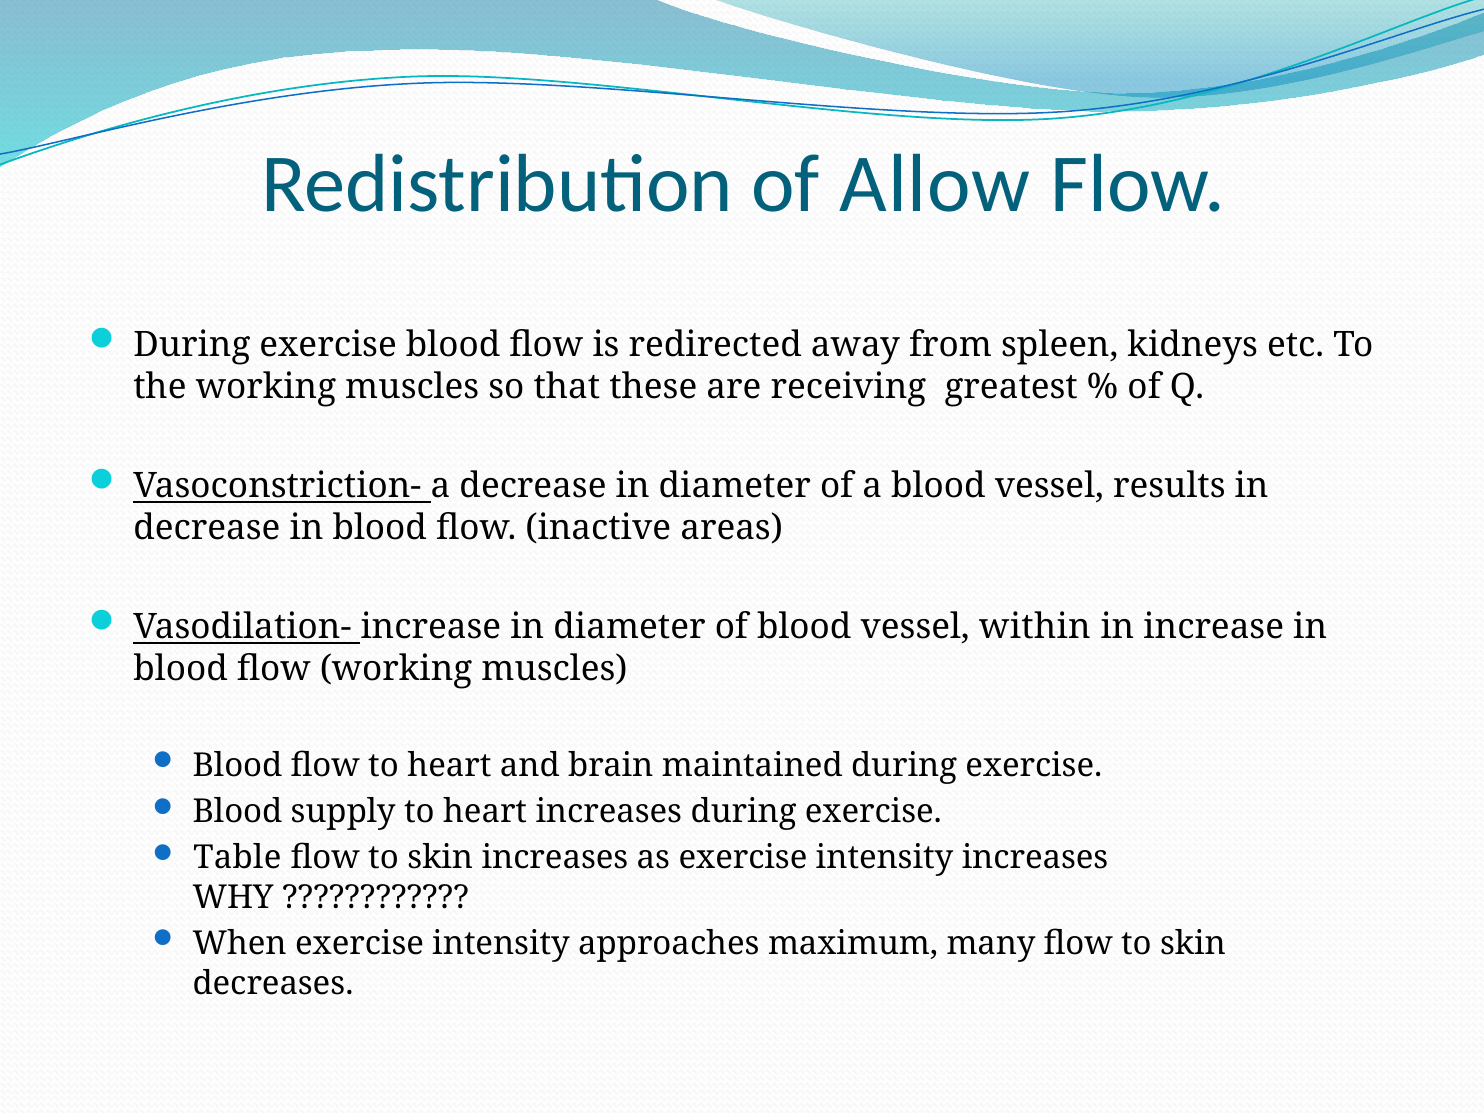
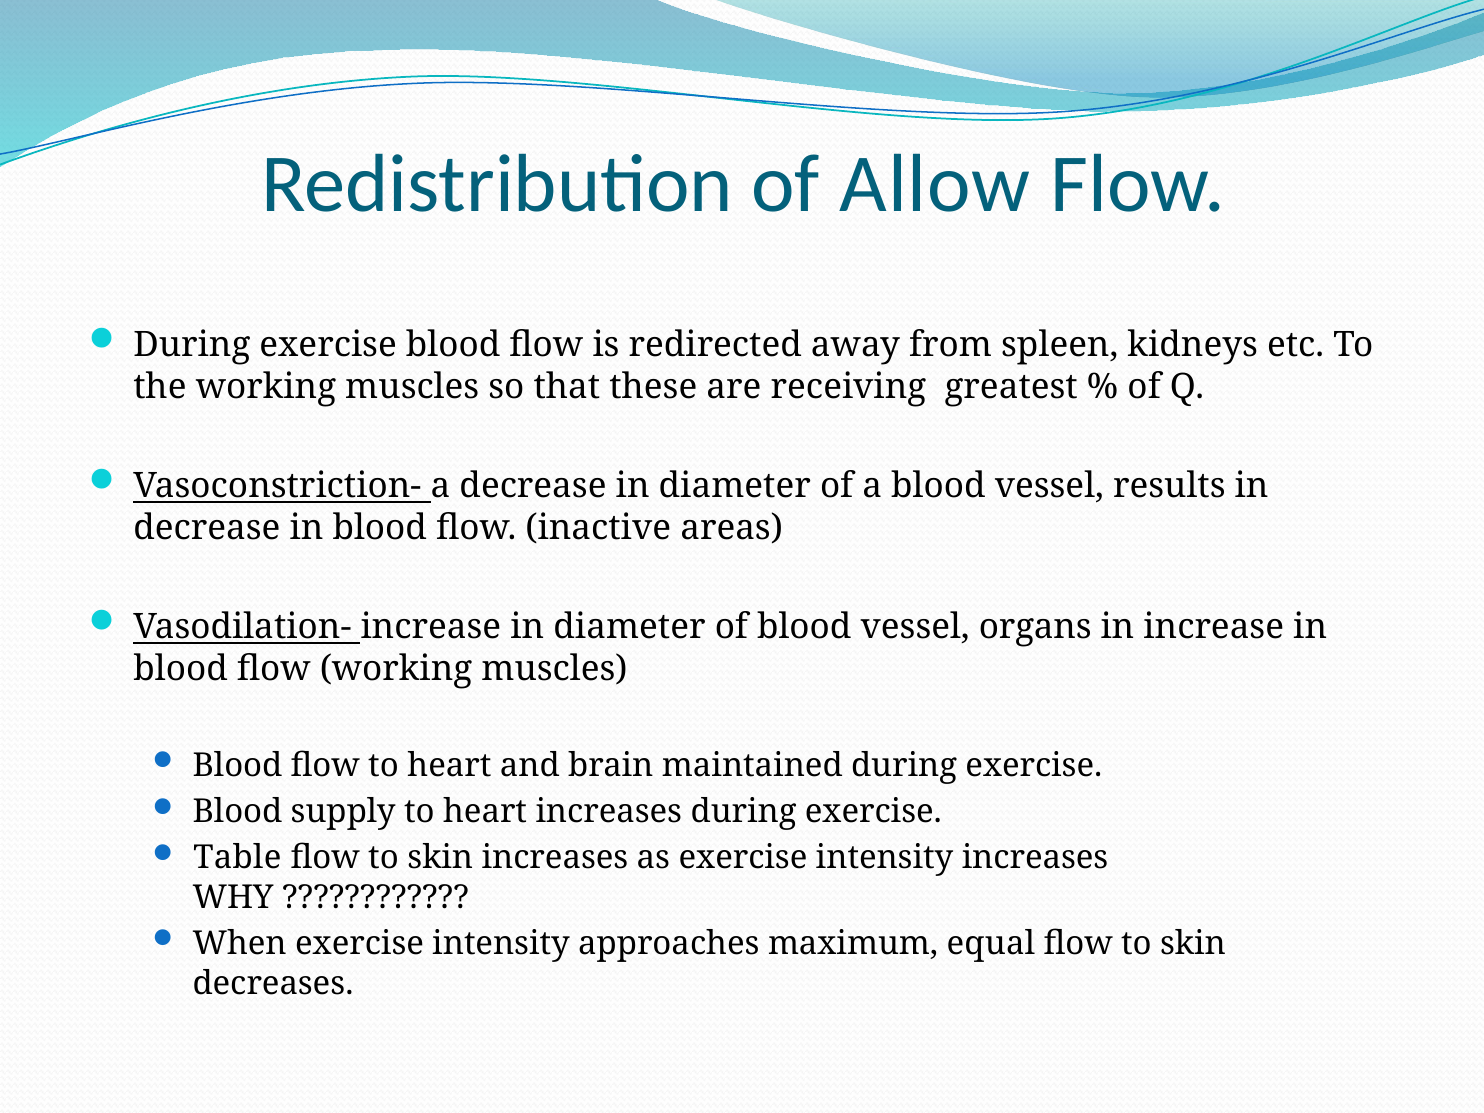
within: within -> organs (1035, 627)
many: many -> equal (991, 944)
